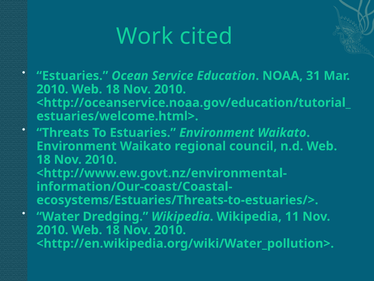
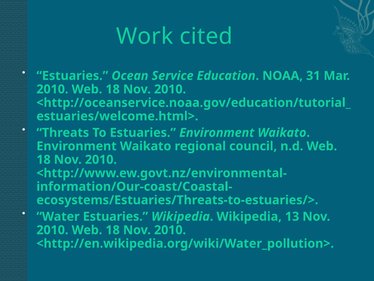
Water Dredging: Dredging -> Estuaries (115, 216)
11: 11 -> 13 (292, 216)
